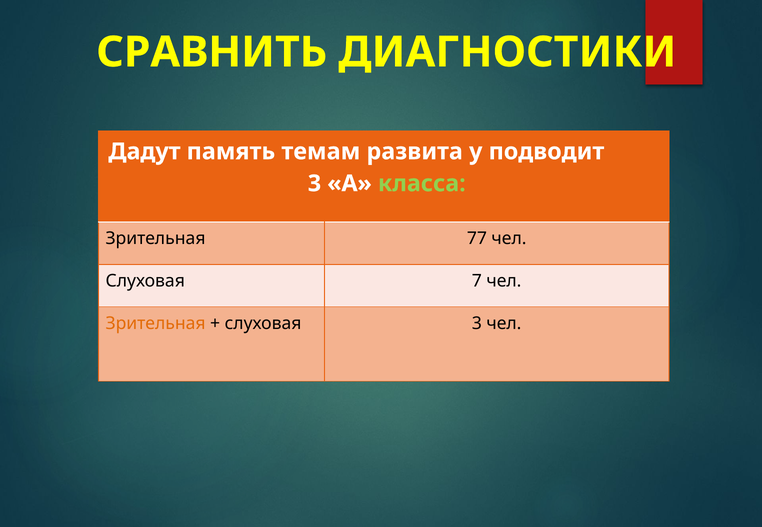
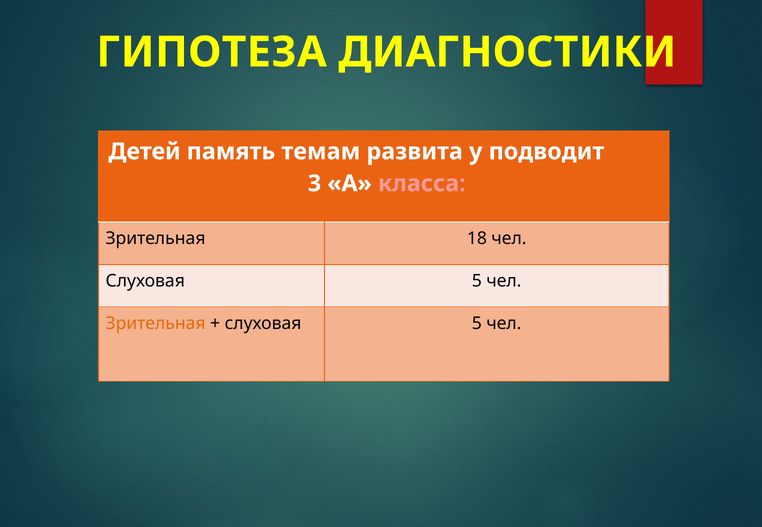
СРАВНИТЬ: СРАВНИТЬ -> ГИПОТЕЗА (212, 52)
Дадут: Дадут -> Детей (145, 152)
класса colour: light green -> pink (422, 184)
77: 77 -> 18 (477, 239)
7: 7 -> 5 (477, 281)
3: 3 -> 5 (477, 324)
